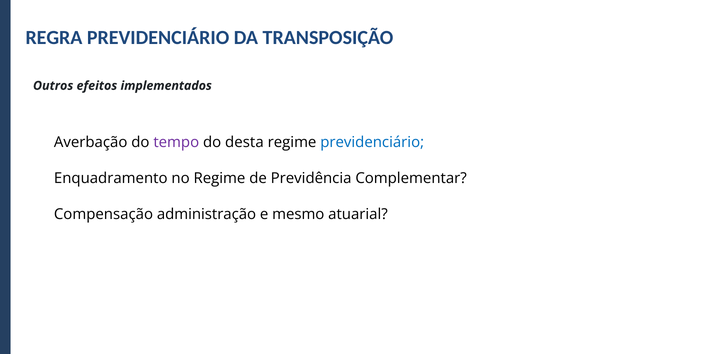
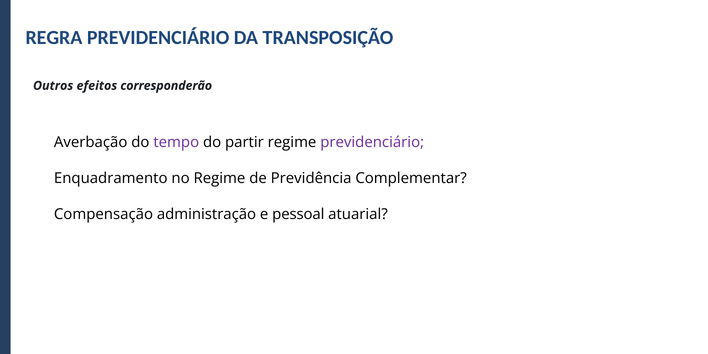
implementados: implementados -> corresponderão (166, 86)
desta: desta -> partir (244, 142)
previdenciário colour: blue -> purple (372, 142)
mesmo: mesmo -> pessoal (298, 214)
